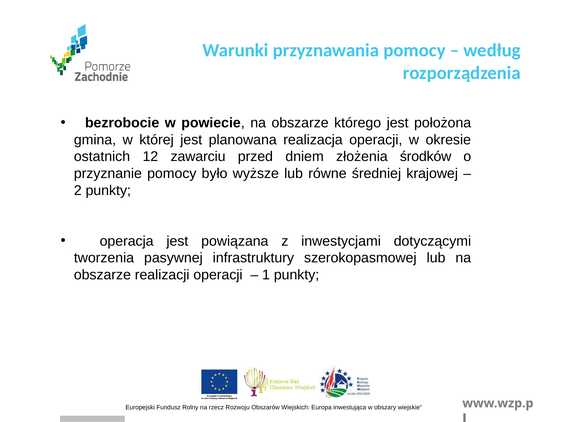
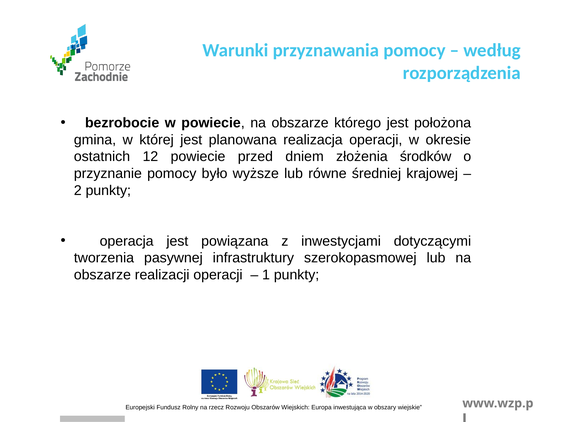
12 zawarciu: zawarciu -> powiecie (198, 157)
